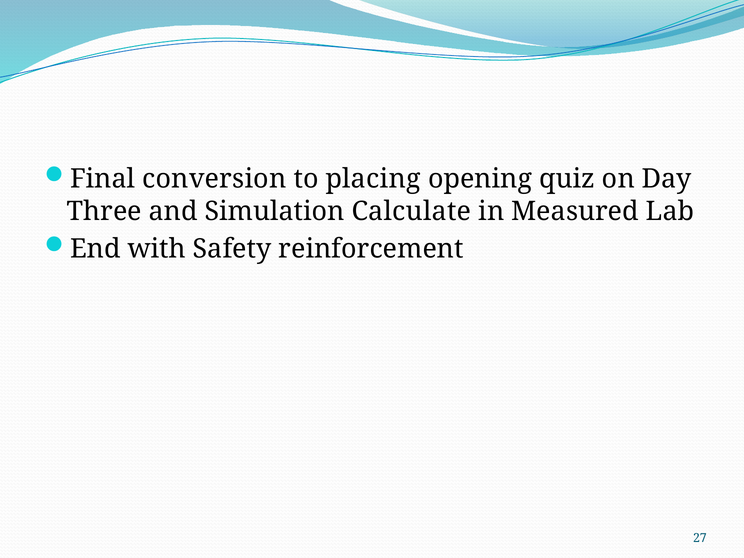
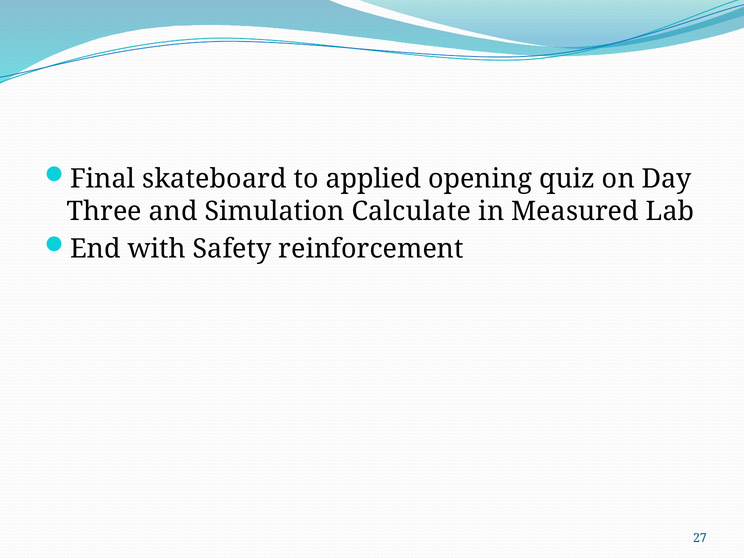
conversion: conversion -> skateboard (214, 179)
placing: placing -> applied (373, 179)
